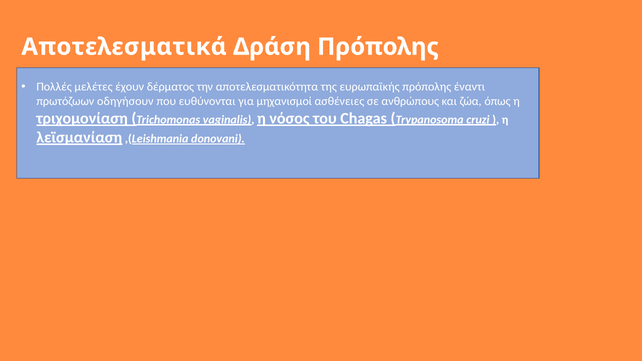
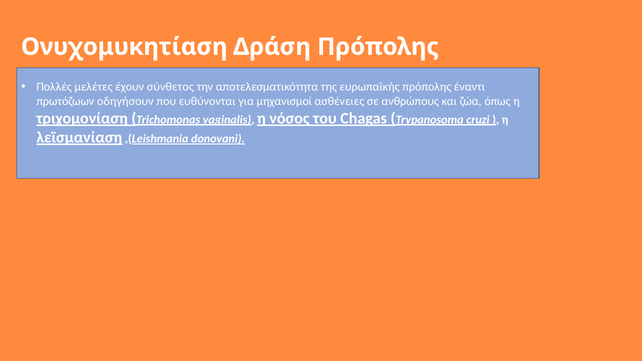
Αποτελεσματικά: Αποτελεσματικά -> Ονυχομυκητίαση (124, 47)
δέρματος: δέρματος -> σύνθετος (170, 87)
